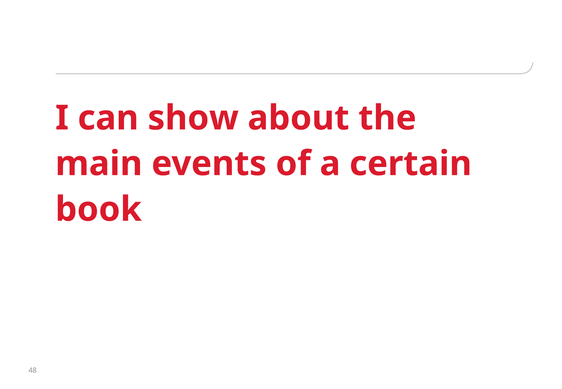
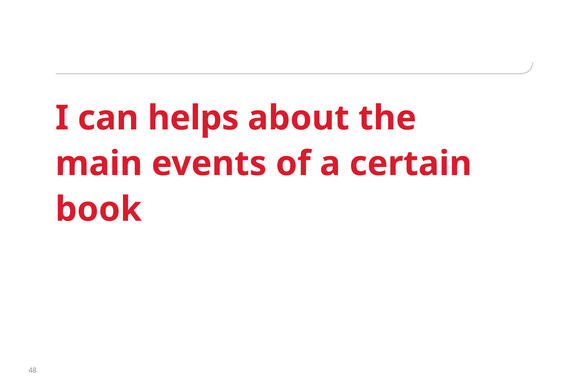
show: show -> helps (193, 118)
